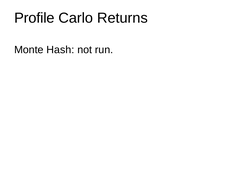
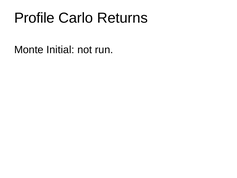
Hash: Hash -> Initial (60, 50)
